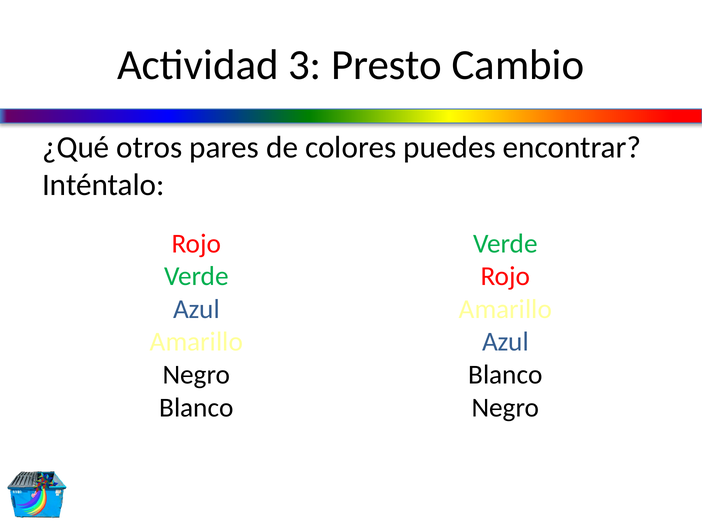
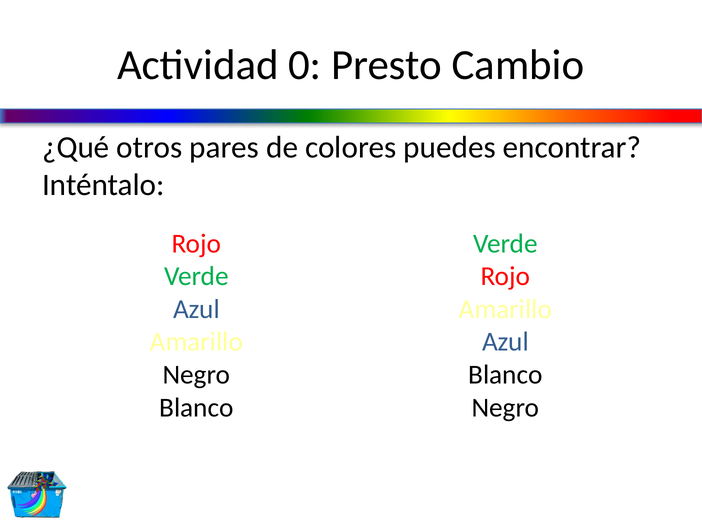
3: 3 -> 0 (305, 65)
